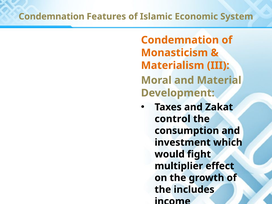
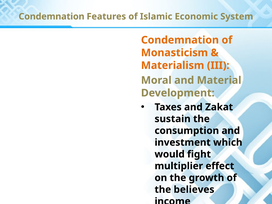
control: control -> sustain (173, 119)
includes: includes -> believes (194, 190)
